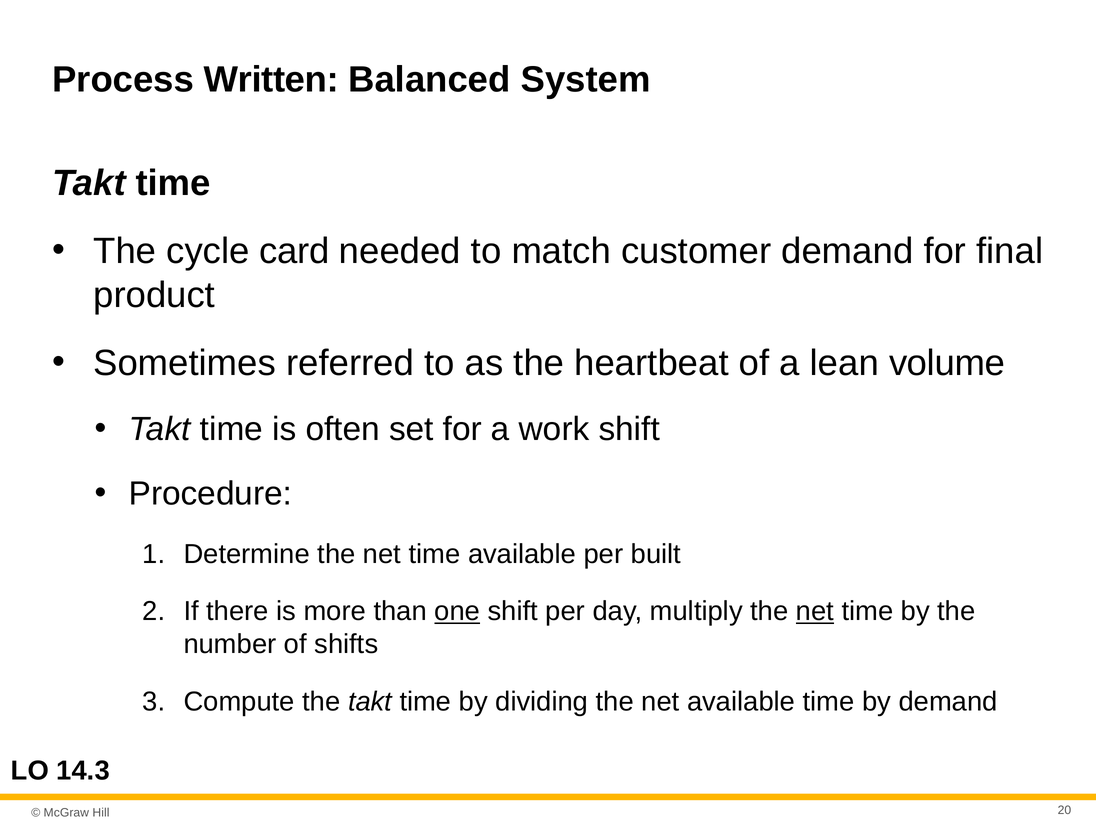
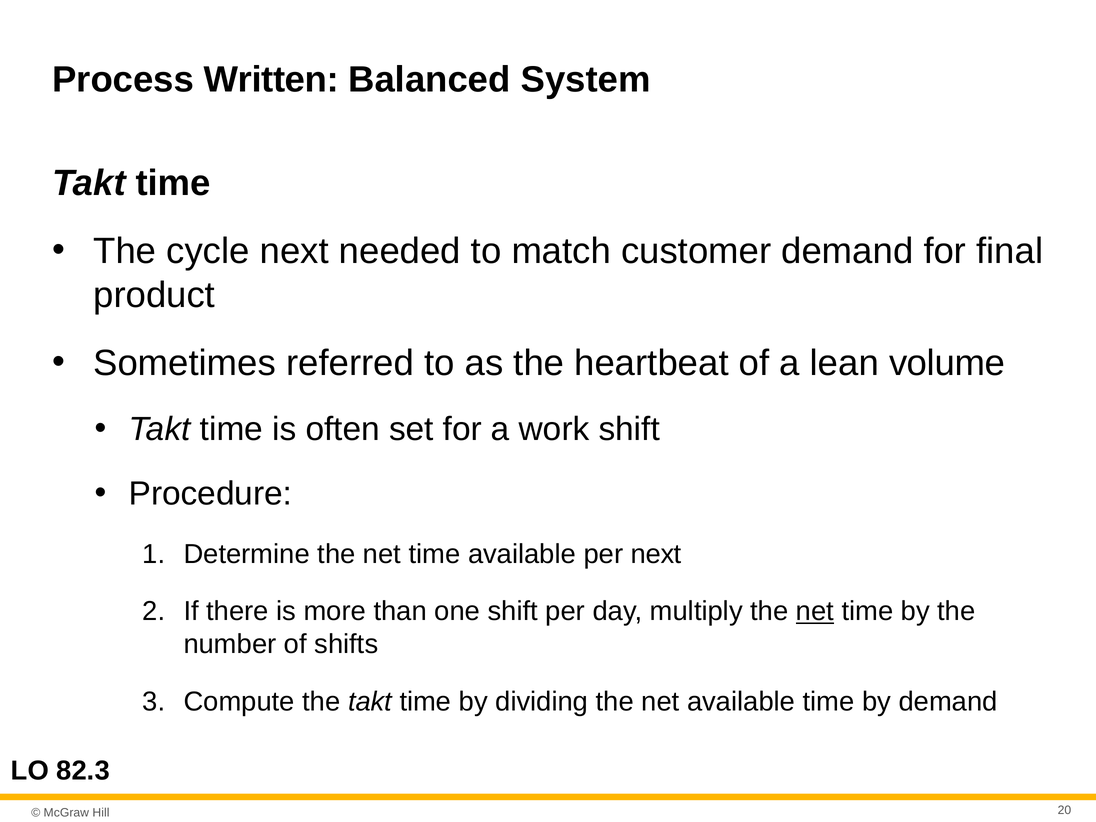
cycle card: card -> next (294, 251)
per built: built -> next (656, 554)
one underline: present -> none (457, 611)
14.3: 14.3 -> 82.3 (83, 771)
